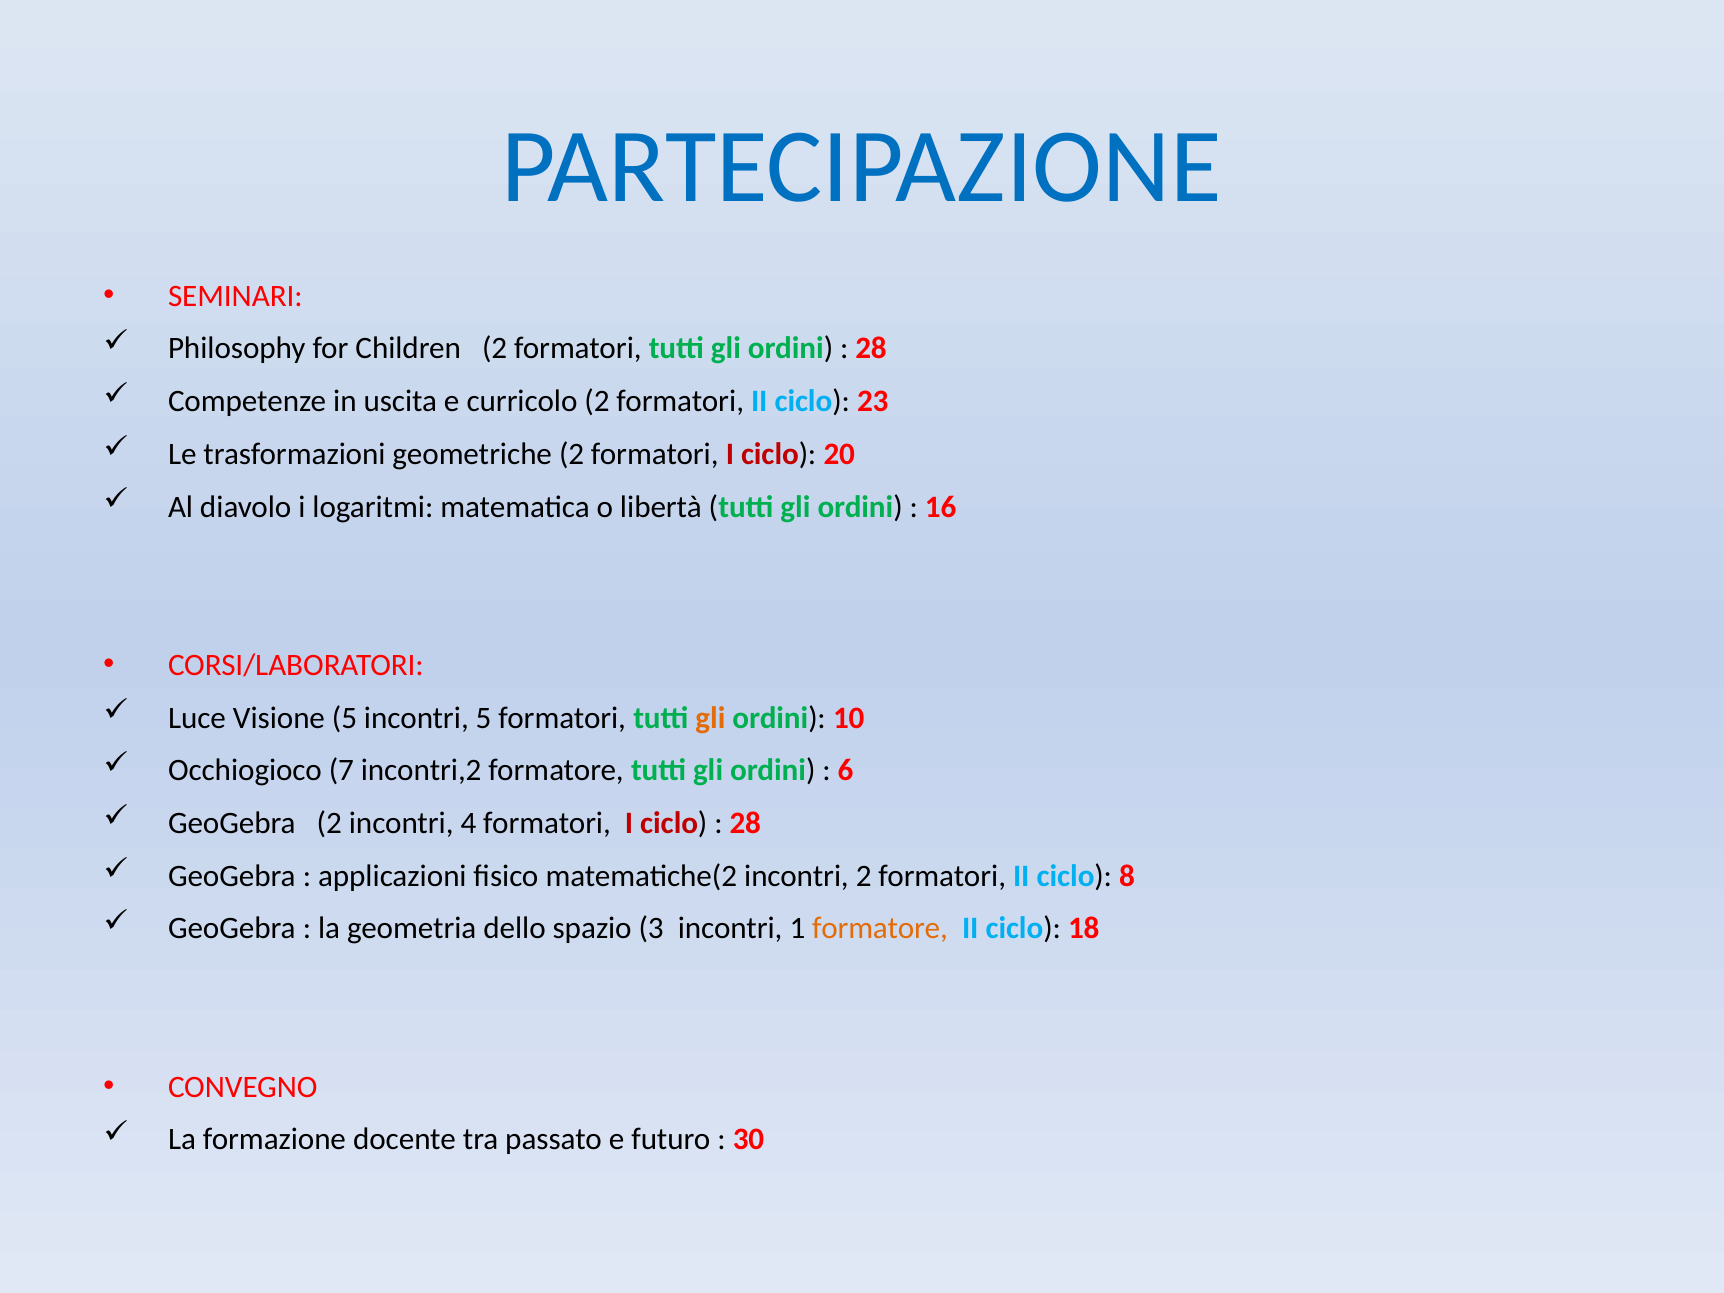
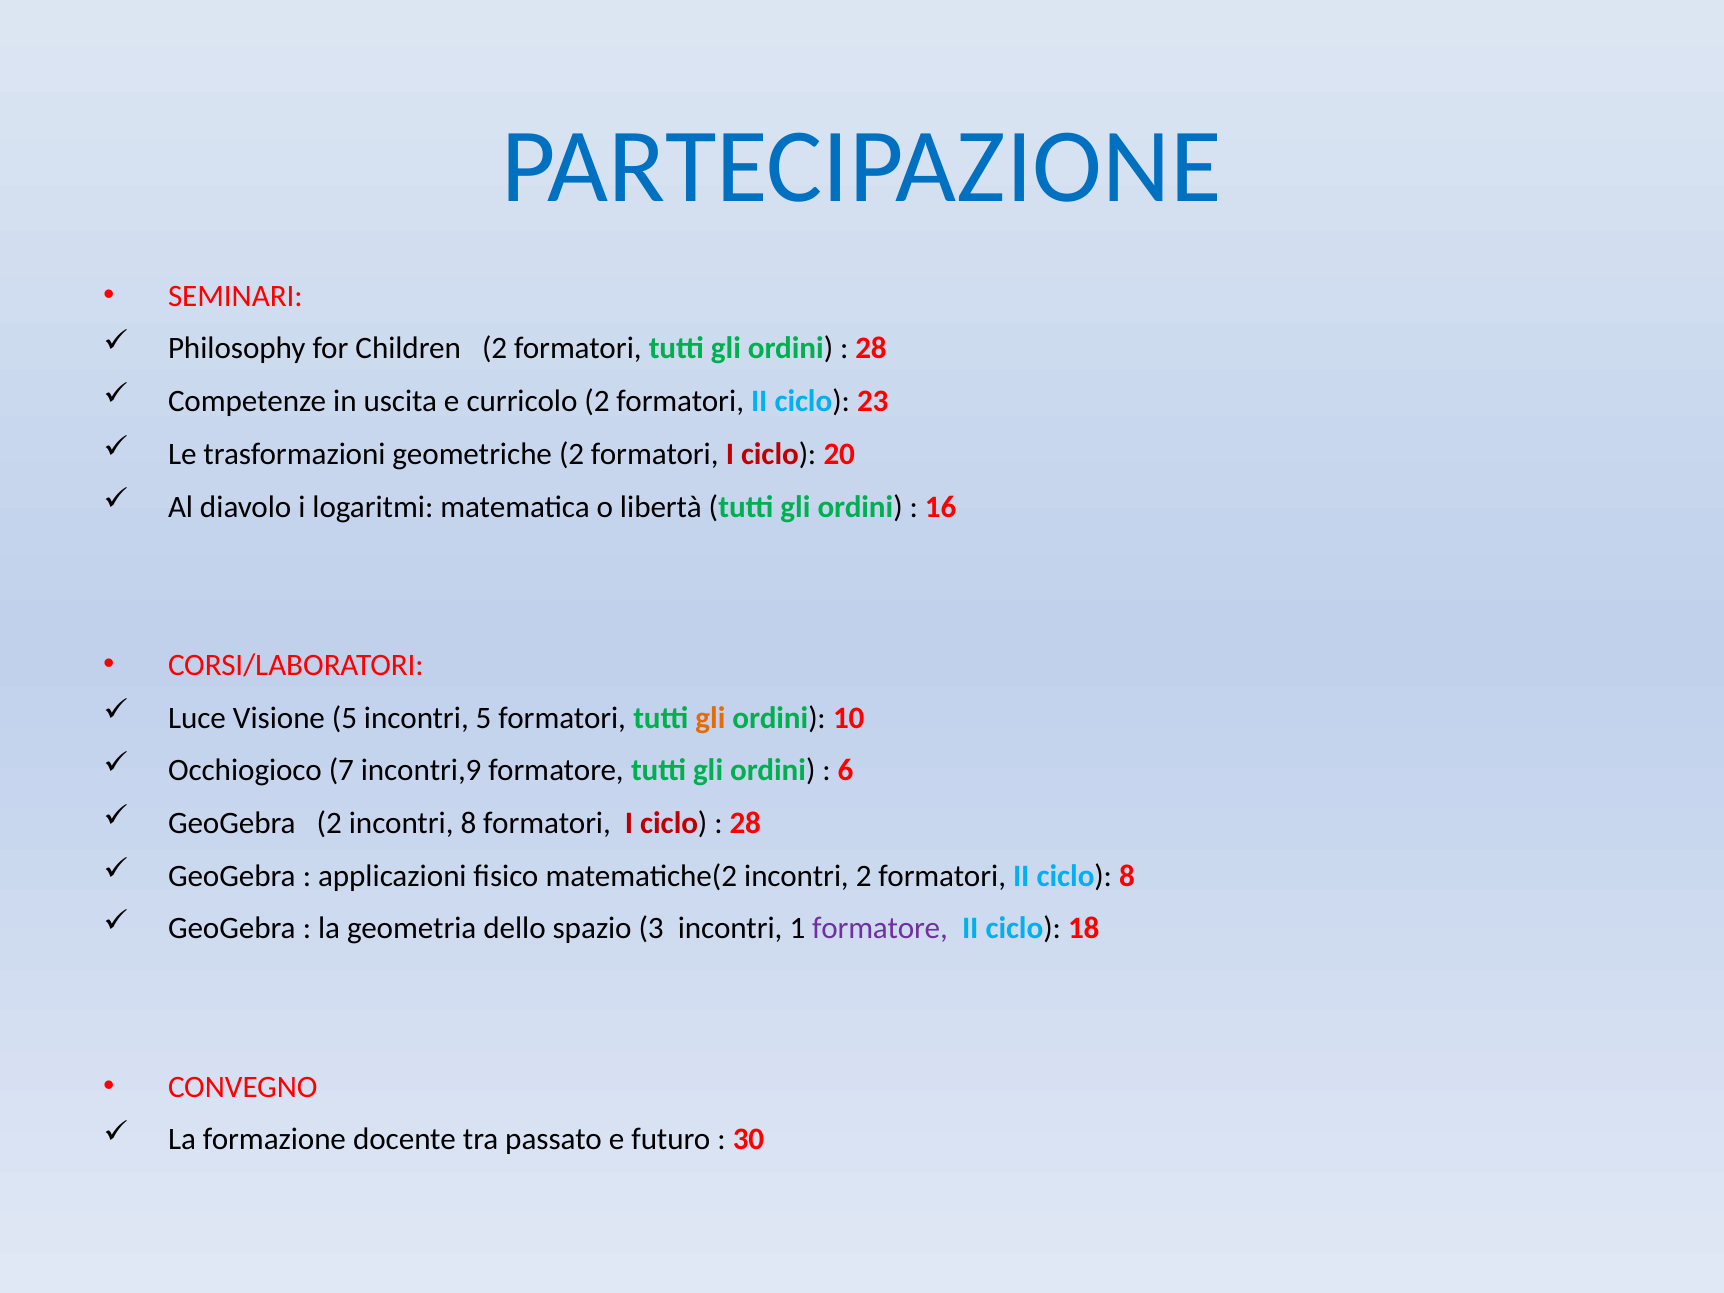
incontri,2: incontri,2 -> incontri,9 (421, 770)
incontri 4: 4 -> 8 (468, 823)
formatore colour: orange -> purple (880, 929)
